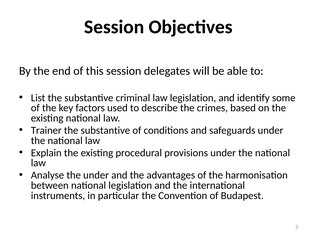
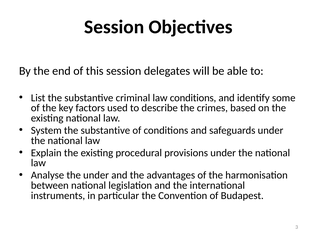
law legislation: legislation -> conditions (193, 98)
Trainer: Trainer -> System (46, 130)
